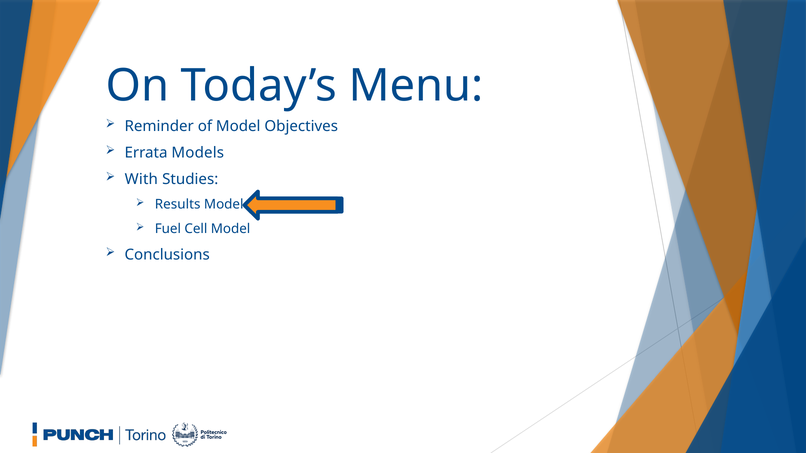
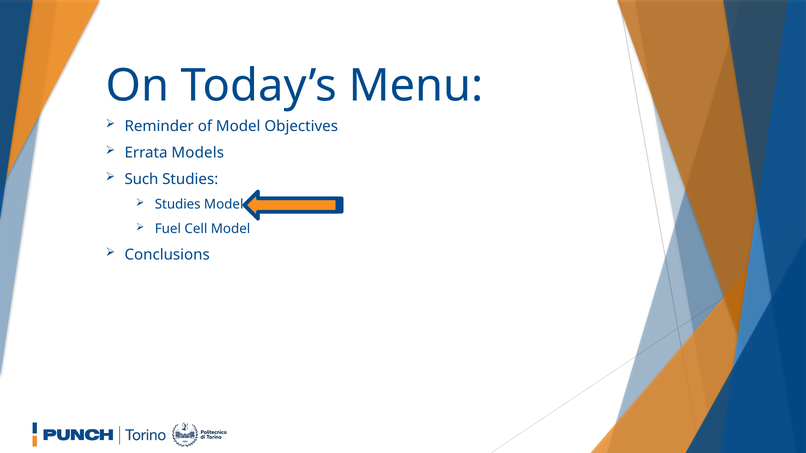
With: With -> Such (141, 179)
Results: Results -> Studies (178, 205)
